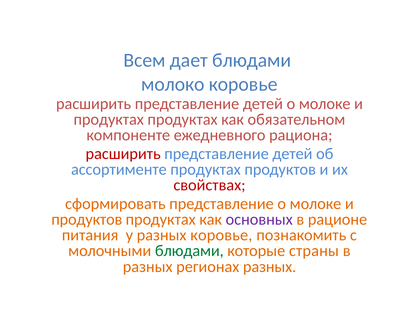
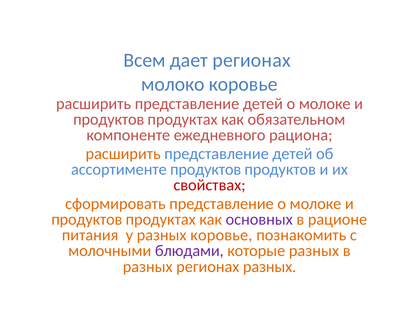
дает блюдами: блюдами -> регионах (252, 60)
продуктах: продуктах -> продуктов (109, 119)
расширить colour: red -> orange (123, 153)
ассортименте продуктах: продуктах -> продуктов (206, 169)
блюдами colour: green -> purple (189, 250)
которые страны: страны -> разных (314, 250)
